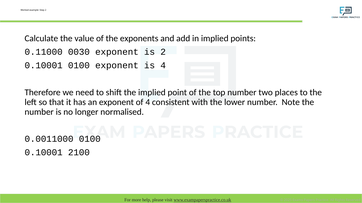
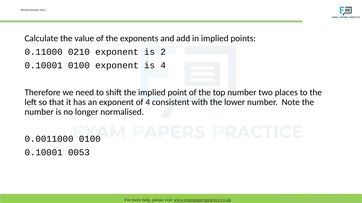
0030: 0030 -> 0210 (79, 52)
2100: 2100 -> 0053 (79, 153)
